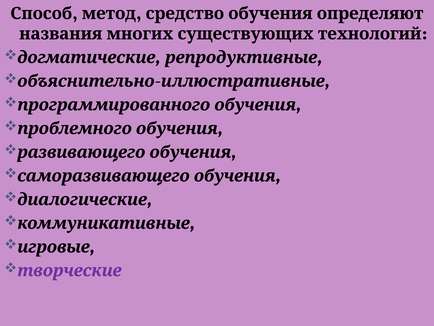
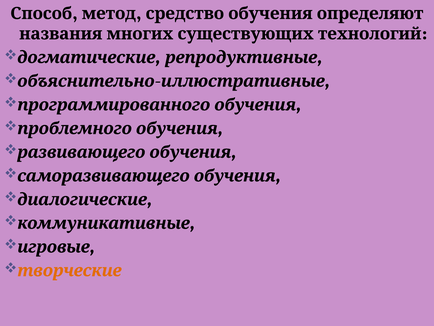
творческие colour: purple -> orange (70, 270)
